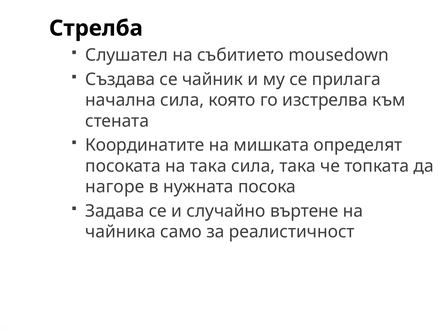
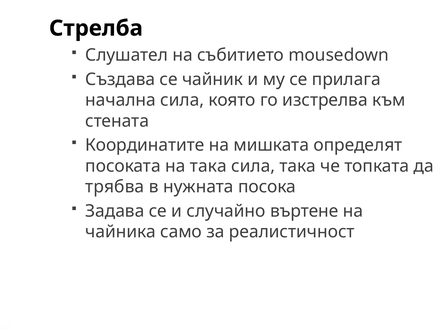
нагоре: нагоре -> трябва (115, 187)
